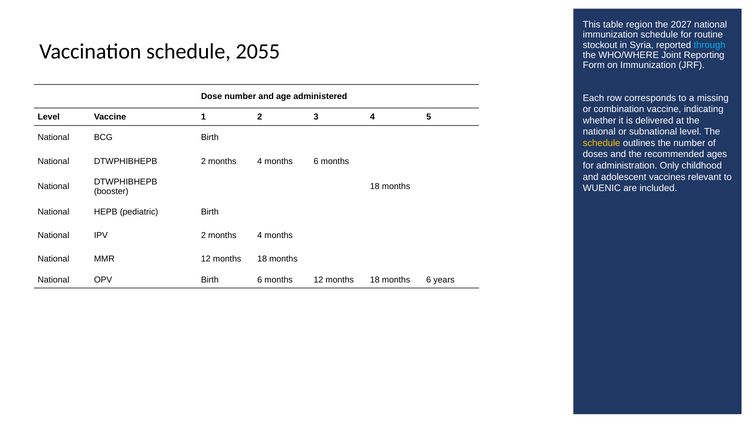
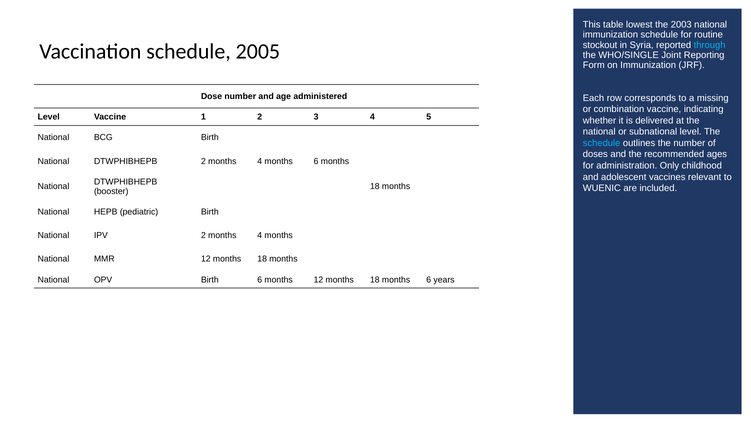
region: region -> lowest (639, 25)
2027: 2027 -> 2003 (681, 25)
2055: 2055 -> 2005 (258, 51)
WHO/WHERE: WHO/WHERE -> WHO/SINGLE (629, 55)
schedule colour: yellow -> light blue (602, 143)
